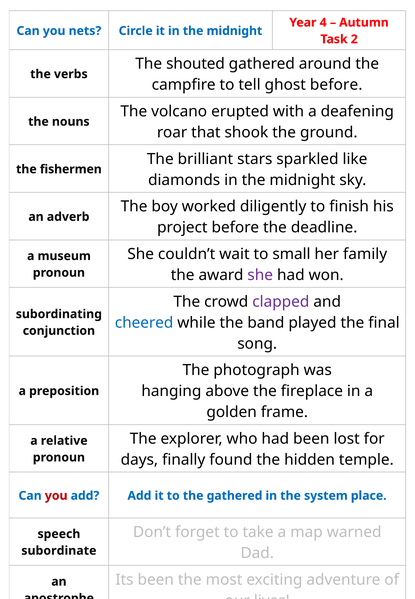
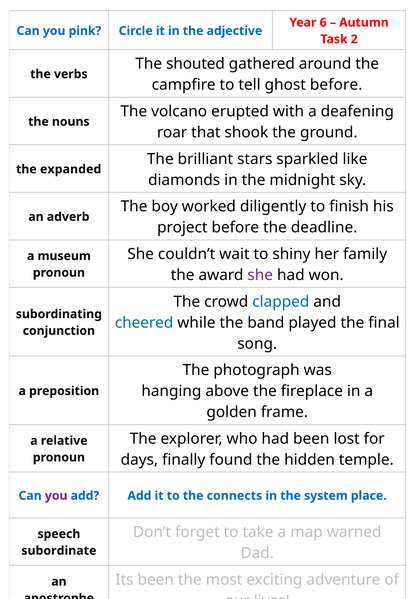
4: 4 -> 6 (323, 23)
nets: nets -> pink (85, 31)
it in the midnight: midnight -> adjective (234, 31)
fishermen: fishermen -> expanded (71, 169)
small: small -> shiny (291, 254)
clapped colour: purple -> blue (281, 302)
you colour: red -> purple (56, 496)
the gathered: gathered -> connects (234, 496)
